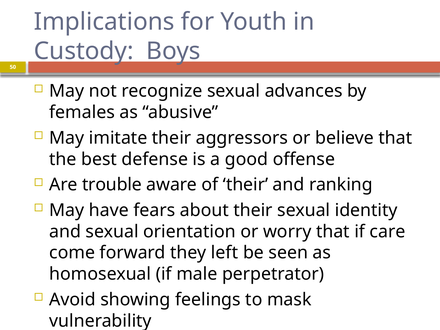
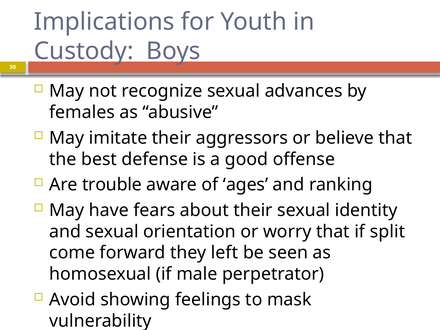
of their: their -> ages (246, 185)
care: care -> split (388, 232)
